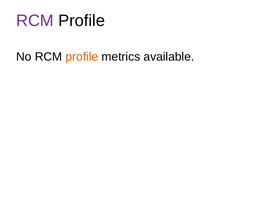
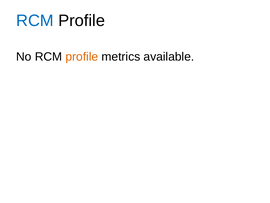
RCM colour: purple -> blue (35, 20)
